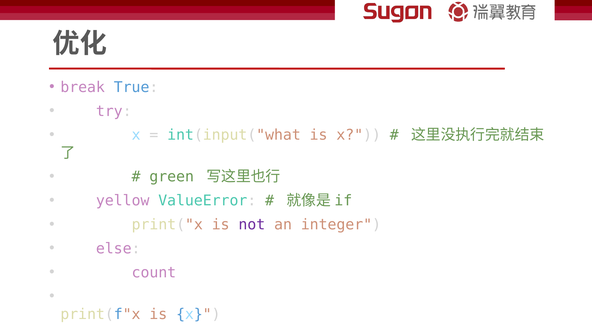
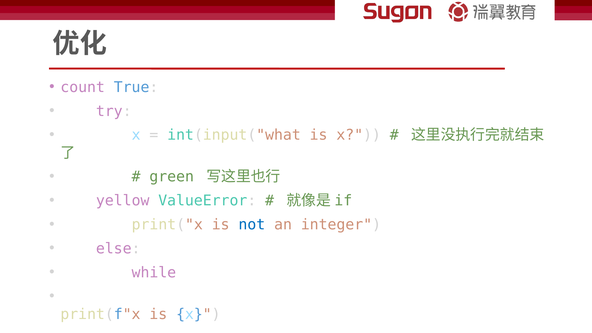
break: break -> count (83, 87)
not colour: purple -> blue (252, 225)
count: count -> while (154, 272)
